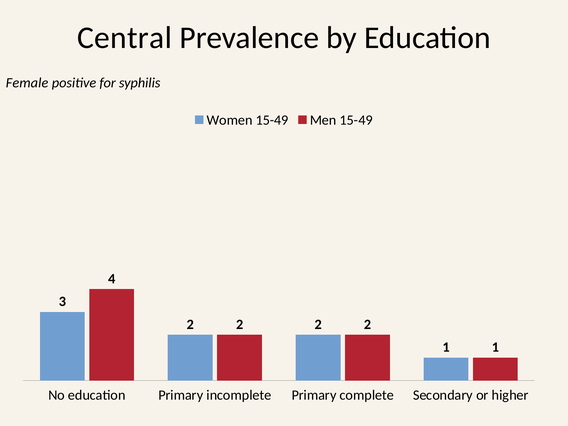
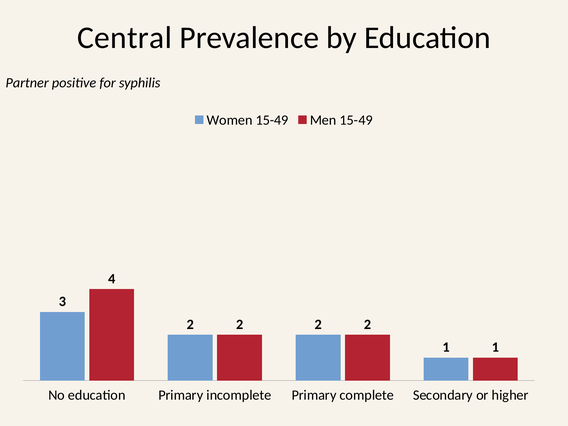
Female: Female -> Partner (27, 83)
